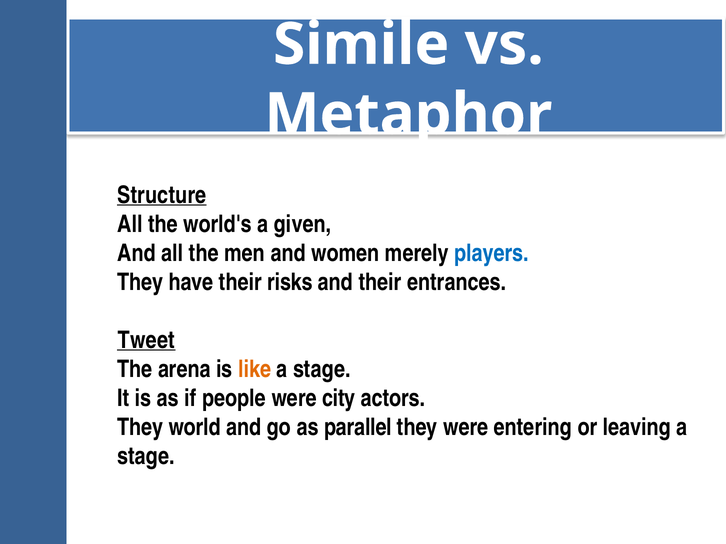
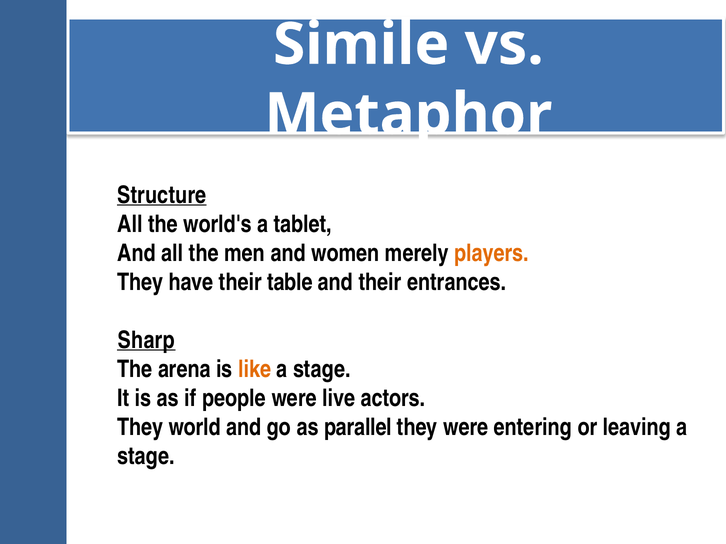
given: given -> tablet (303, 224)
players colour: blue -> orange (491, 253)
risks: risks -> table (290, 282)
Tweet: Tweet -> Sharp (146, 340)
city: city -> live (339, 399)
